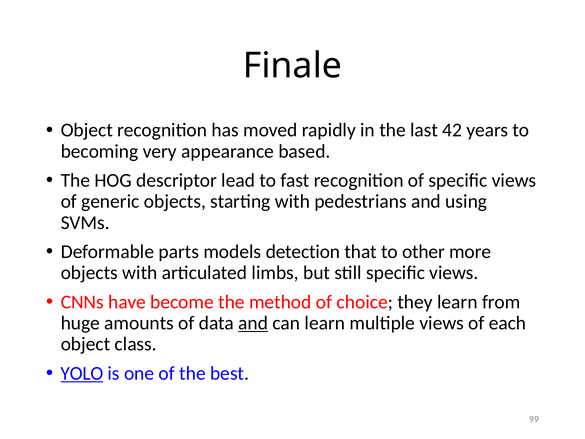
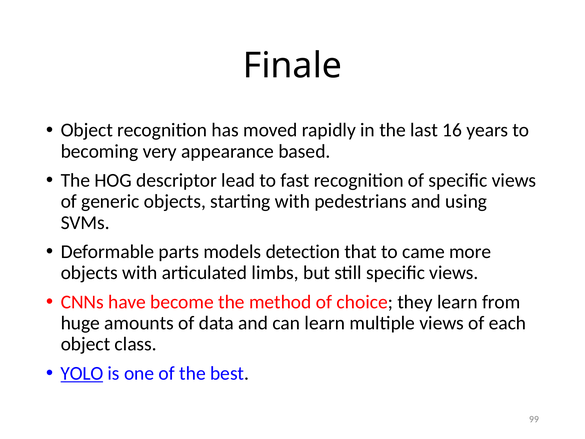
42: 42 -> 16 (452, 130)
other: other -> came (424, 252)
and underline: present -> none (253, 323)
